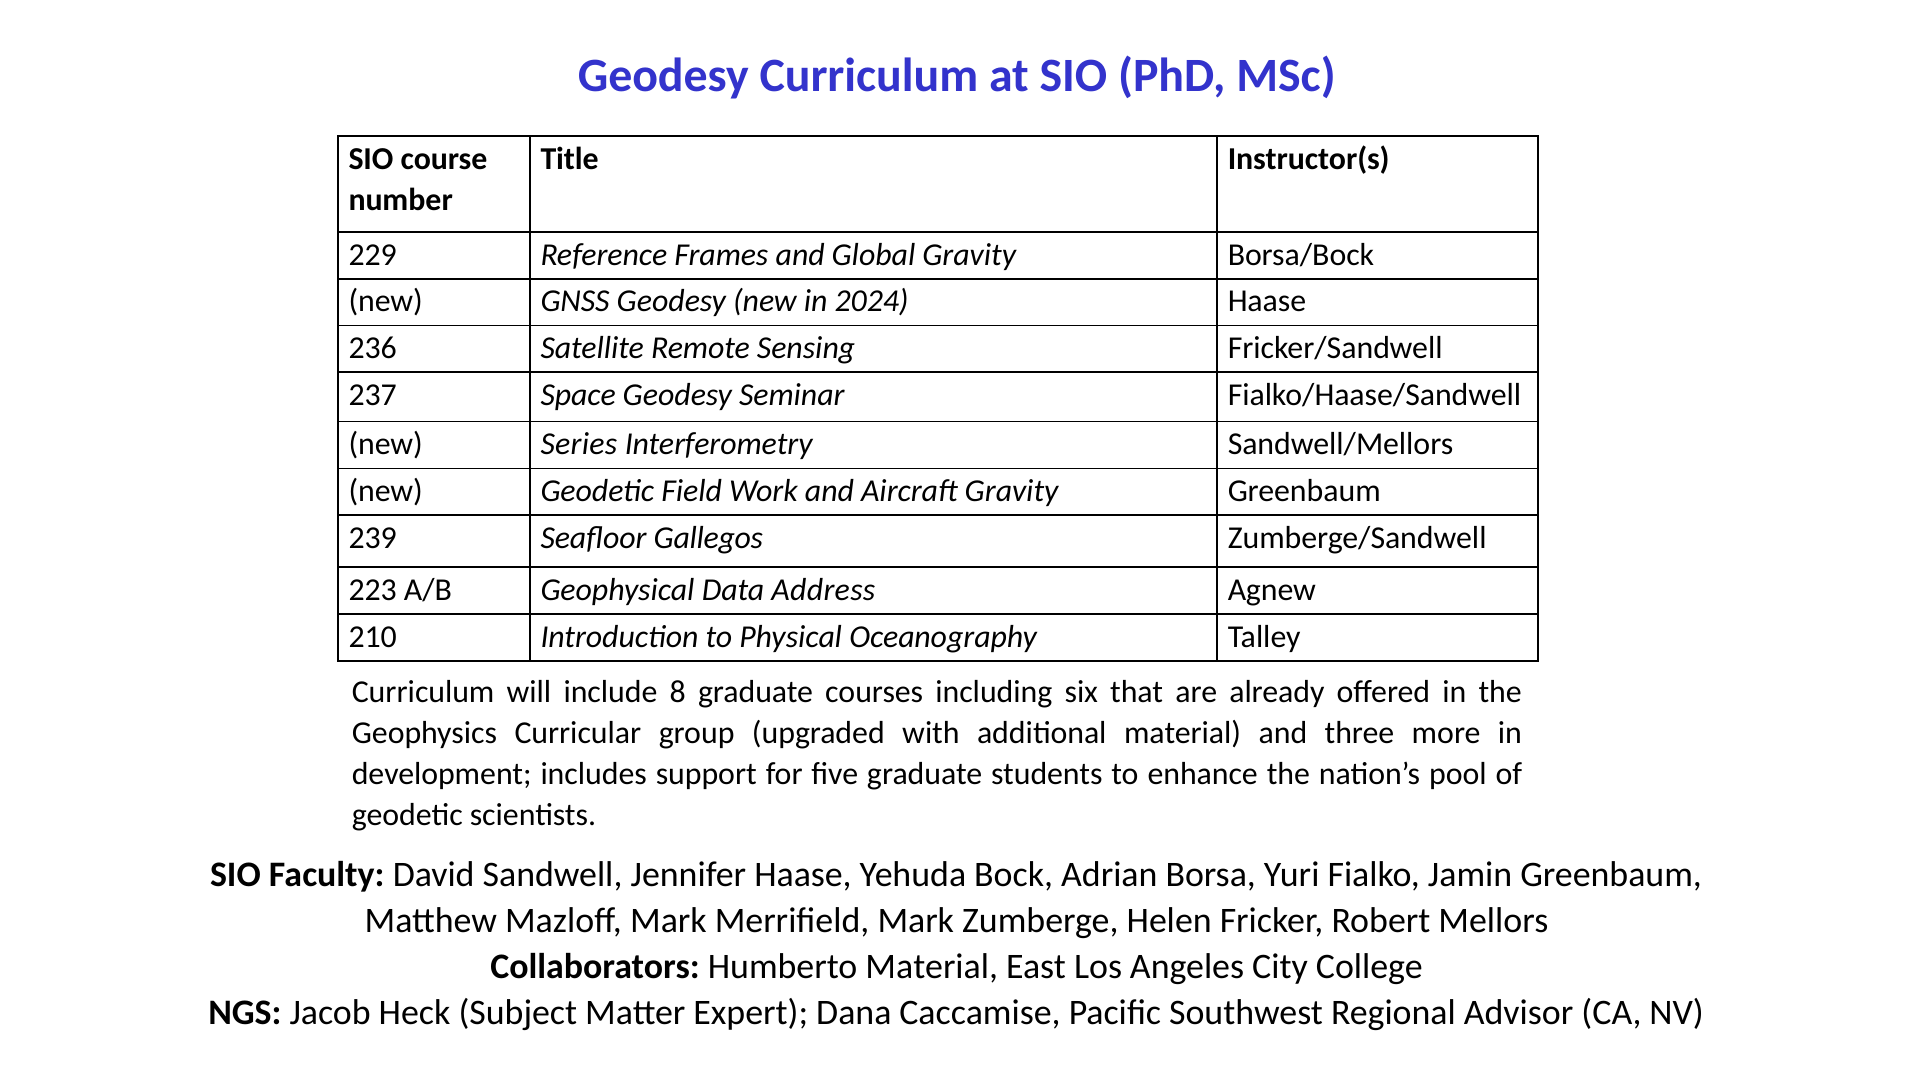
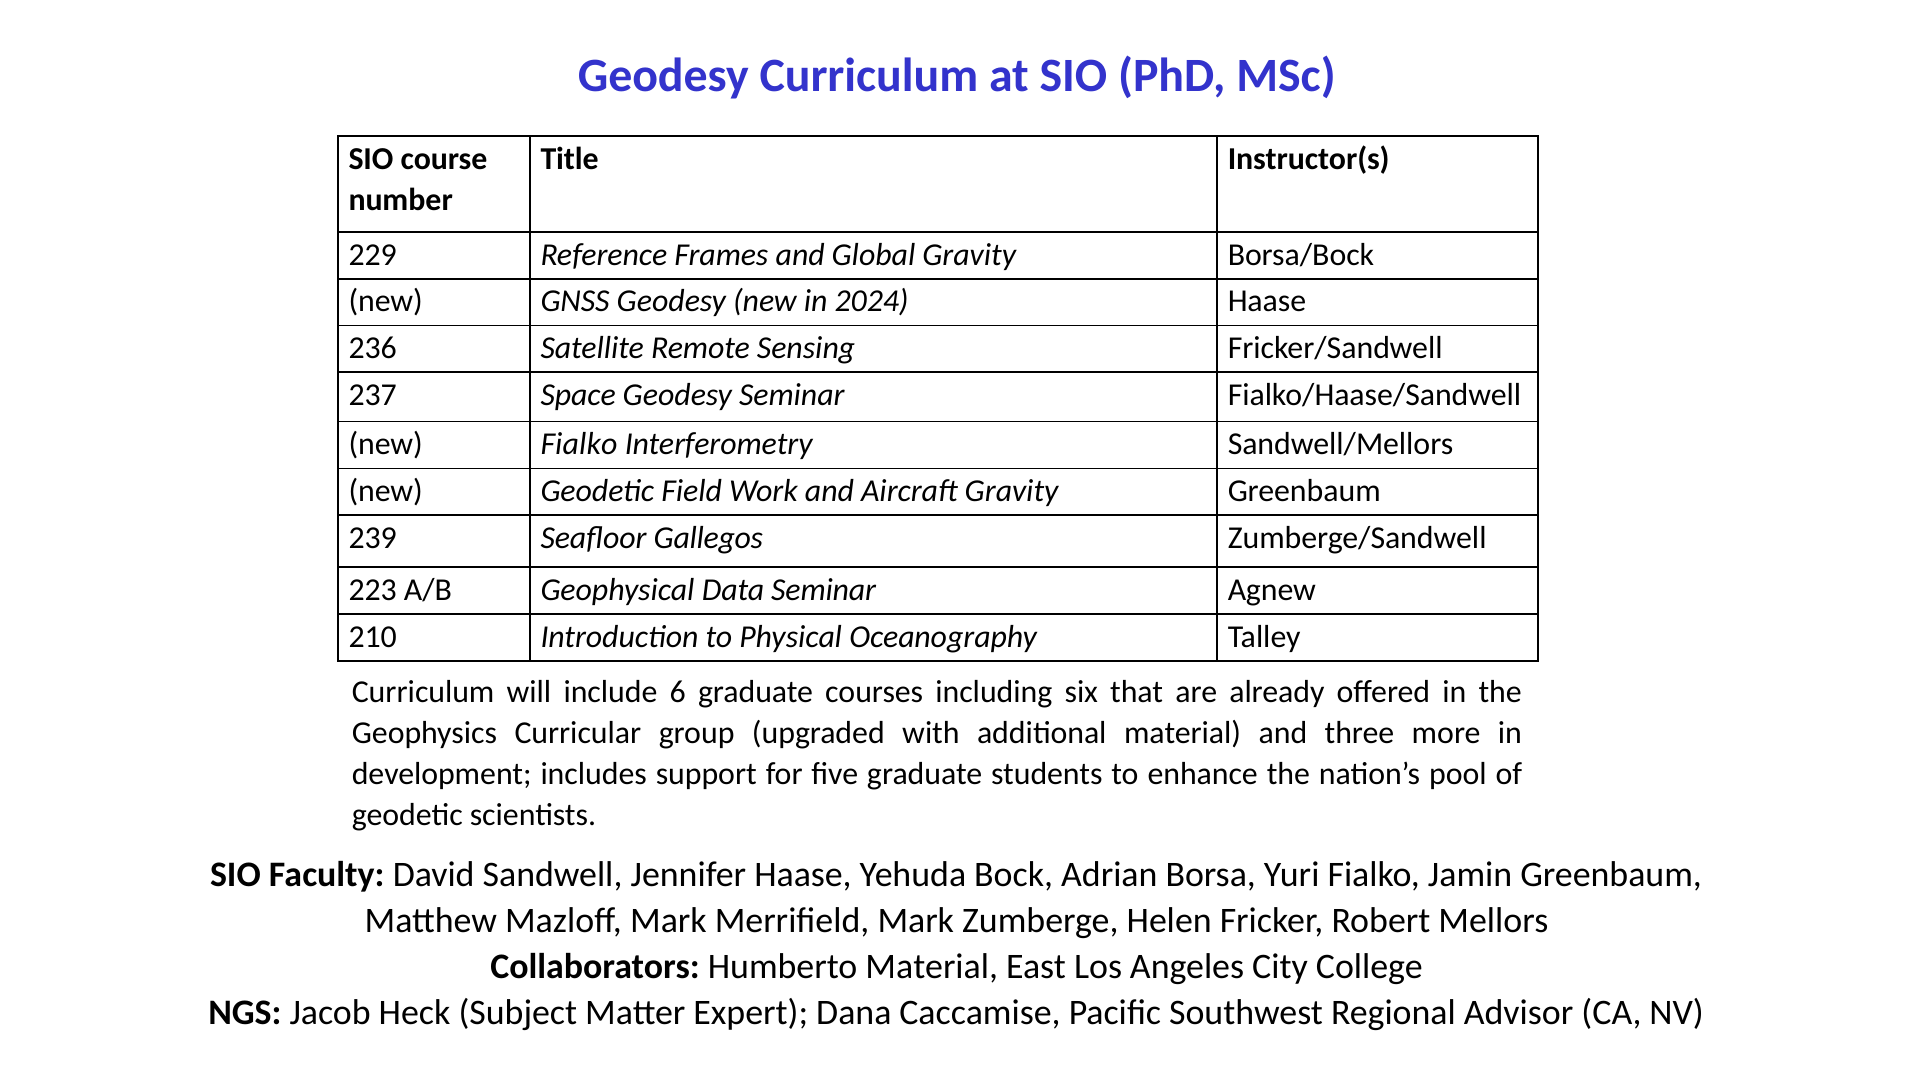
new Series: Series -> Fialko (579, 444)
Data Address: Address -> Seminar (824, 590)
8: 8 -> 6 (678, 692)
